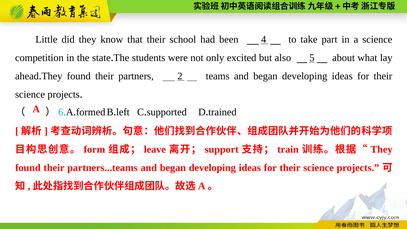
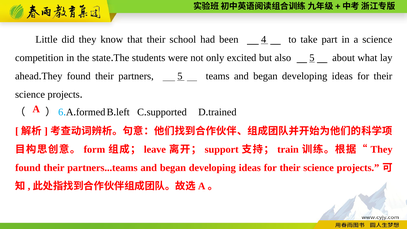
partners 2: 2 -> 5 (180, 76)
